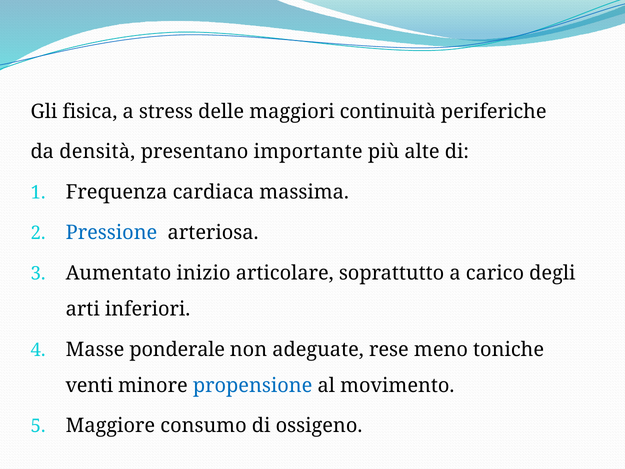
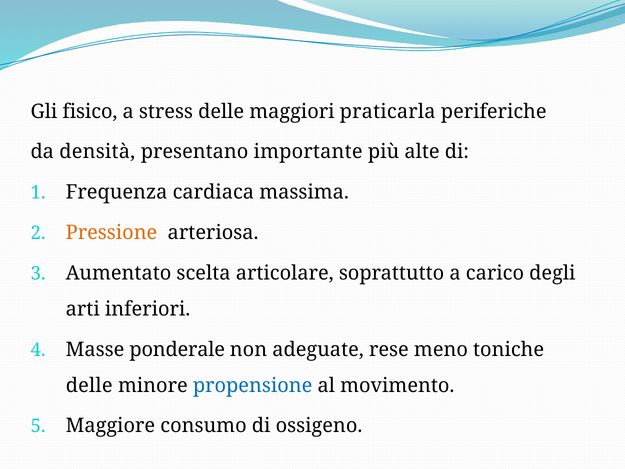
fisica: fisica -> fisico (90, 111)
continuità: continuità -> praticarla (388, 111)
Pressione colour: blue -> orange (112, 233)
inizio: inizio -> scelta (204, 273)
venti: venti -> delle (89, 385)
